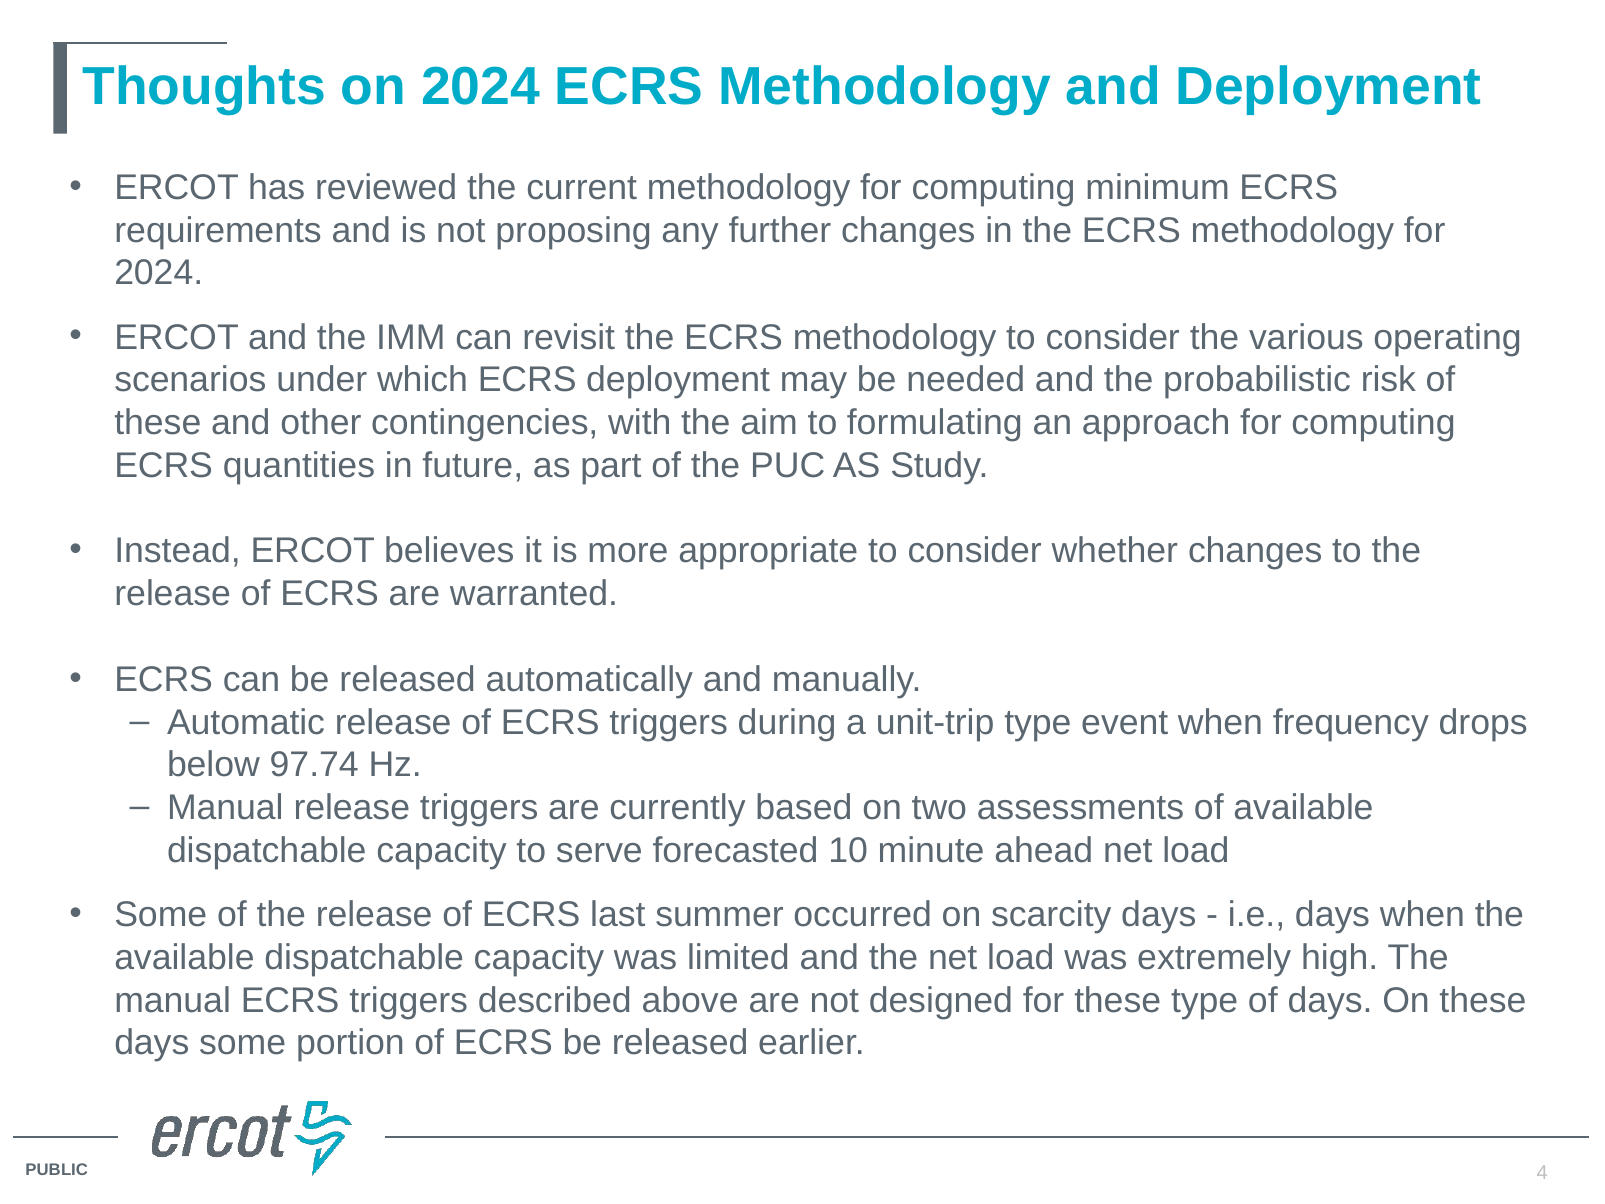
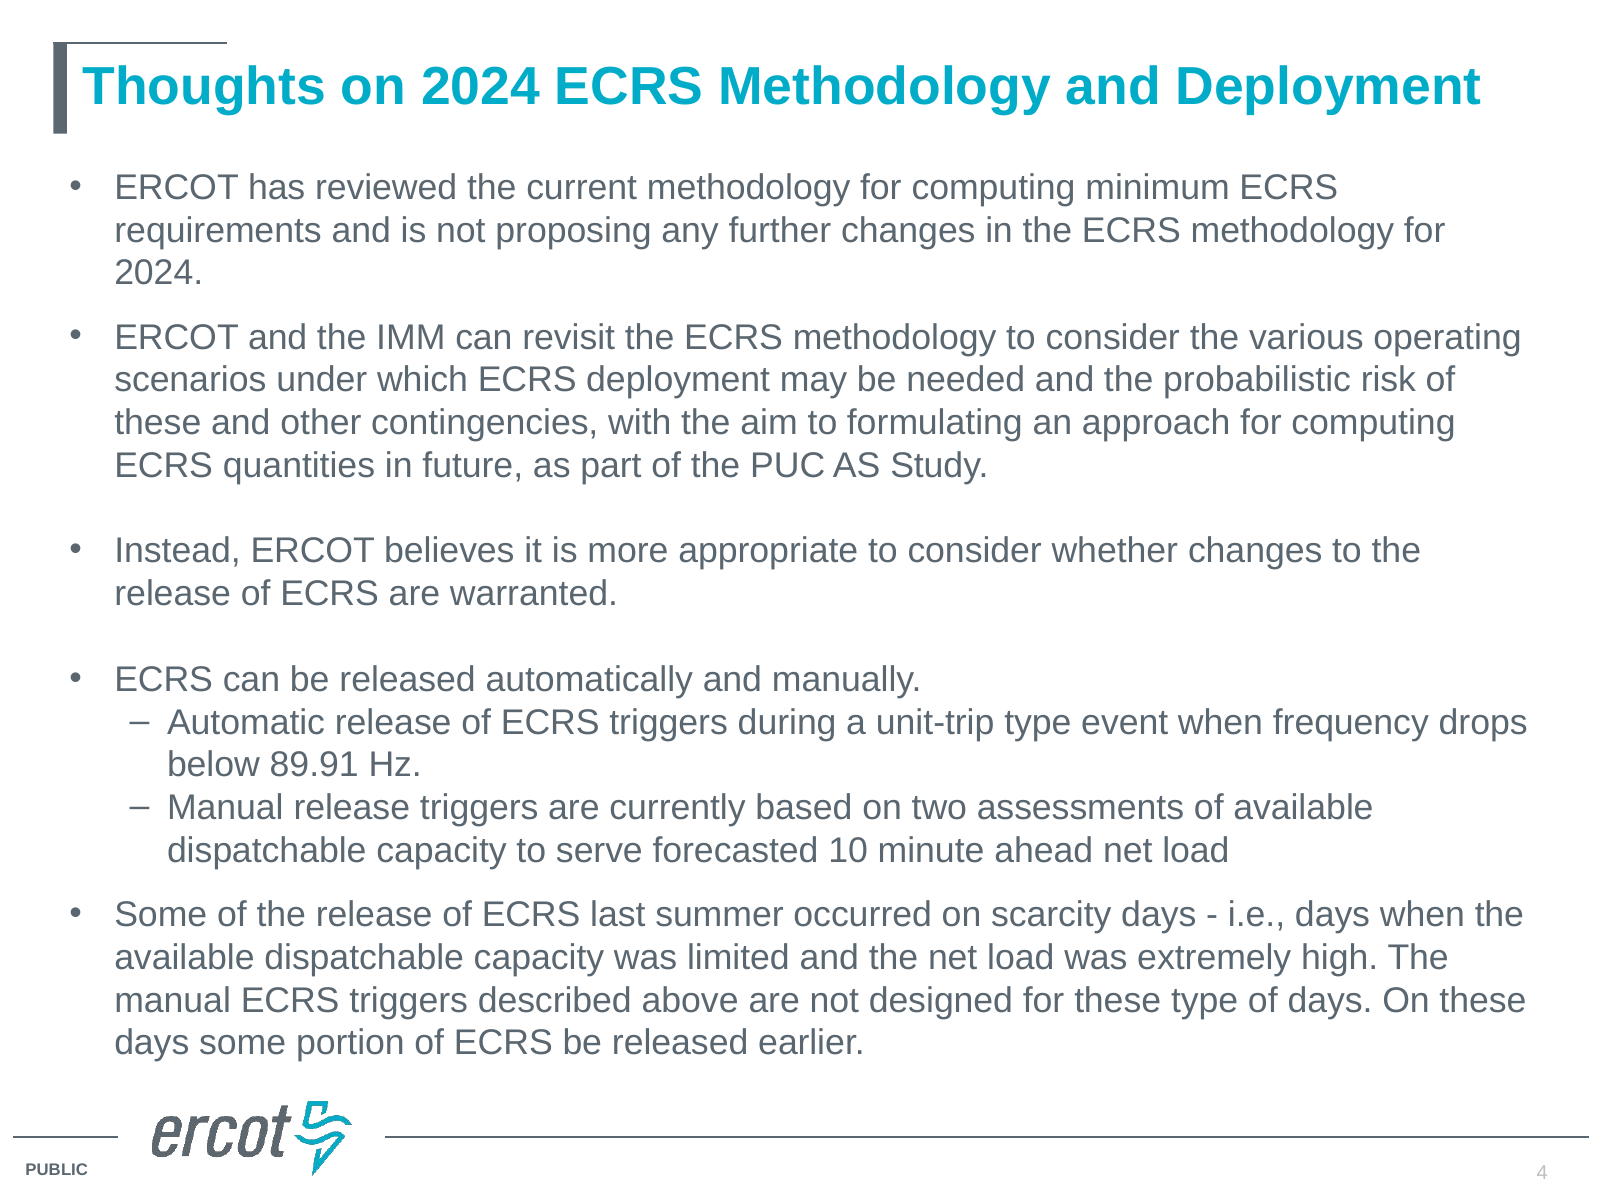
97.74: 97.74 -> 89.91 (314, 765)
